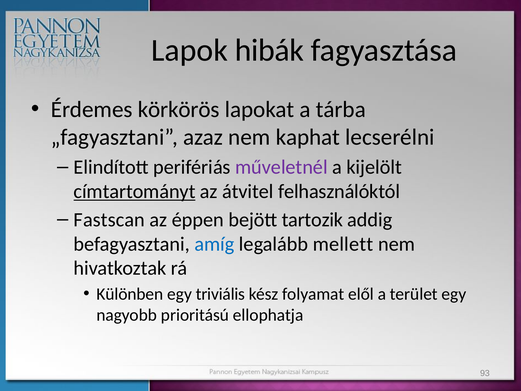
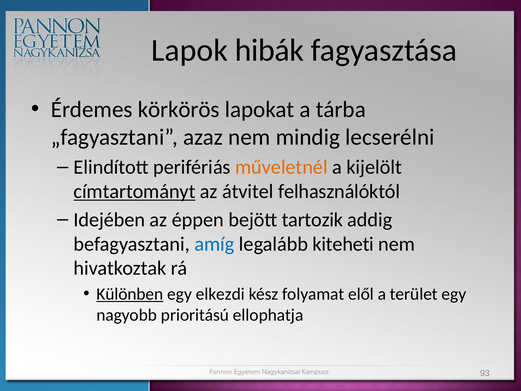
kaphat: kaphat -> mindig (308, 137)
műveletnél colour: purple -> orange (281, 167)
Fastscan: Fastscan -> Idejében (109, 220)
mellett: mellett -> kiteheti (343, 244)
Különben underline: none -> present (130, 294)
triviális: triviális -> elkezdi (220, 294)
